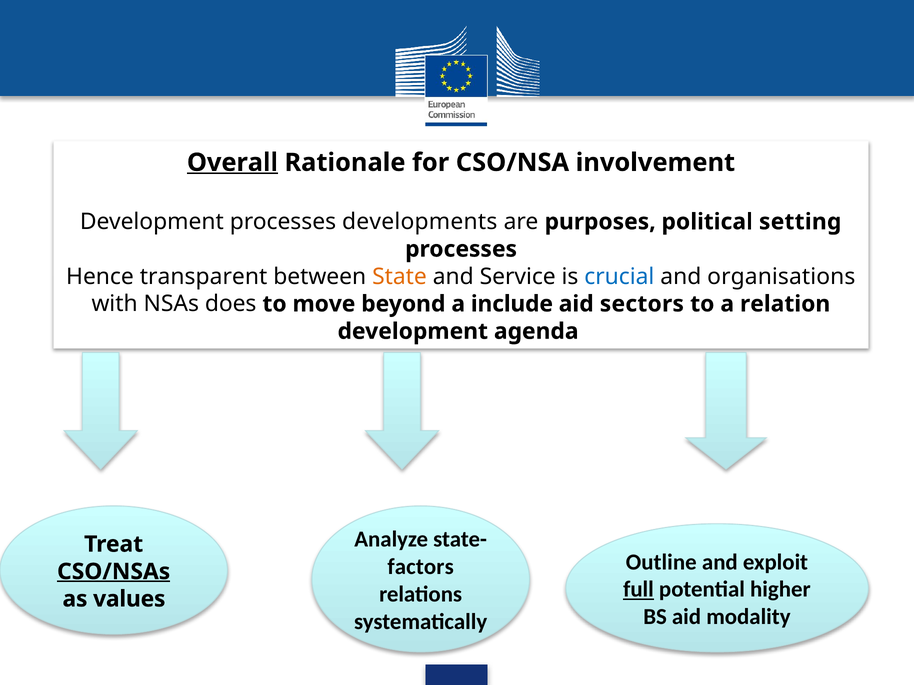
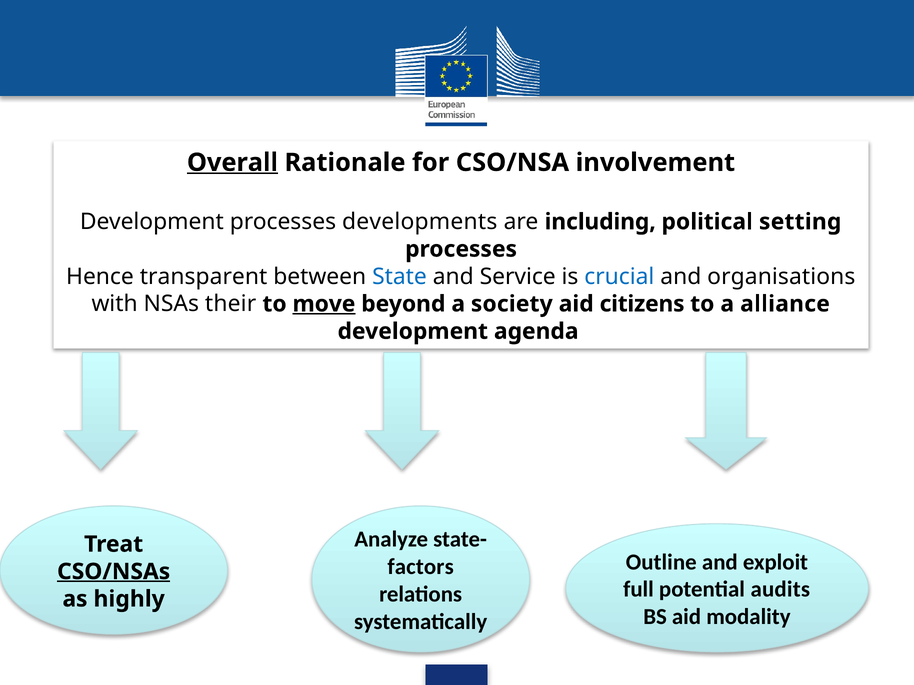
purposes: purposes -> including (600, 222)
State colour: orange -> blue (399, 277)
does: does -> their (231, 304)
move underline: none -> present (324, 304)
include: include -> society (512, 304)
sectors: sectors -> citizens (642, 304)
relation: relation -> alliance (785, 304)
full underline: present -> none (639, 590)
higher: higher -> audits (780, 590)
values: values -> highly (129, 599)
